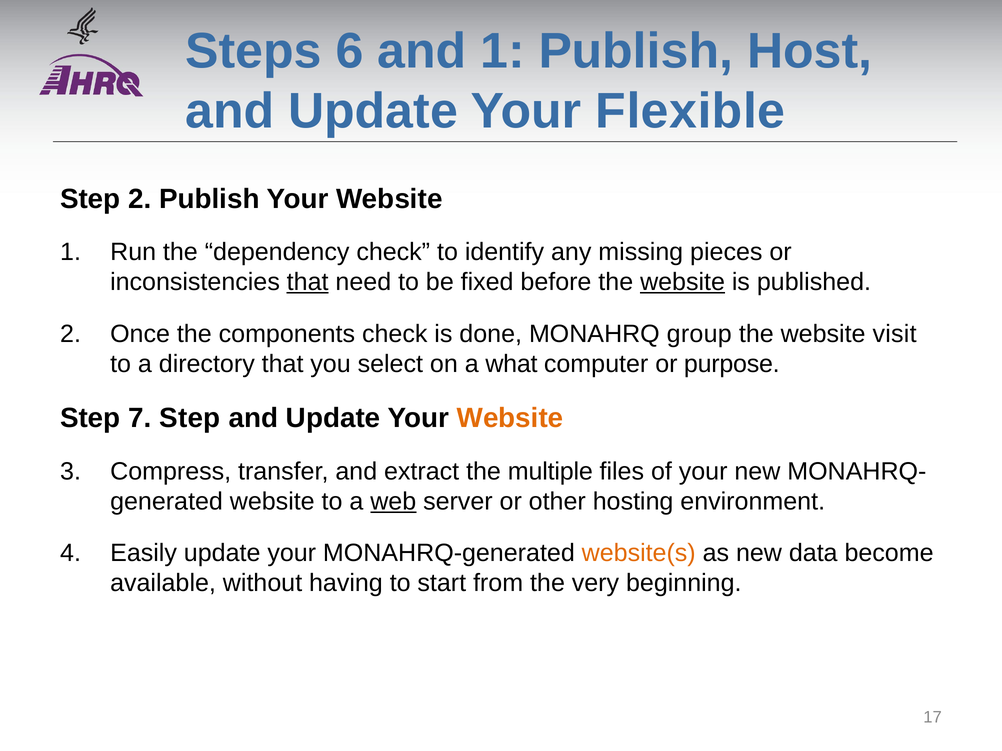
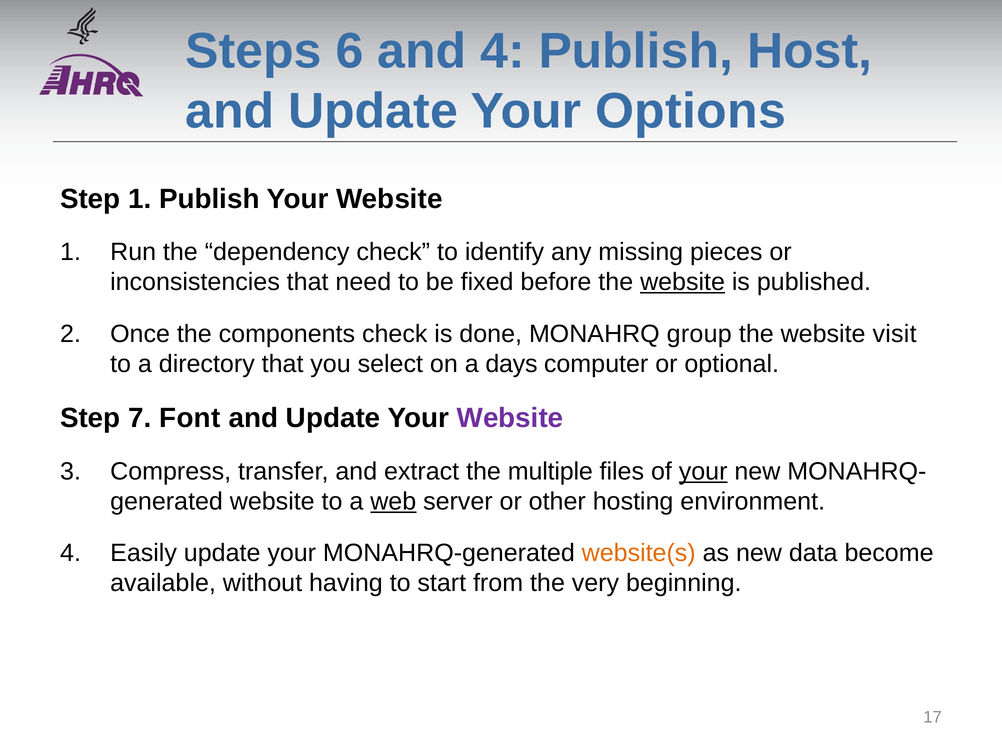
and 1: 1 -> 4 (502, 51)
Flexible: Flexible -> Options (690, 111)
Step 2: 2 -> 1 (140, 199)
that underline: present -> none (308, 282)
what: what -> days (511, 364)
purpose: purpose -> optional (732, 364)
7 Step: Step -> Font (190, 418)
Website colour: orange -> purple (510, 418)
your underline: none -> present (703, 472)
